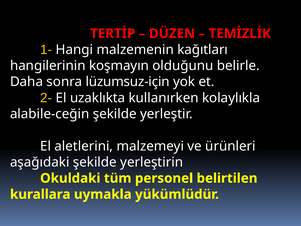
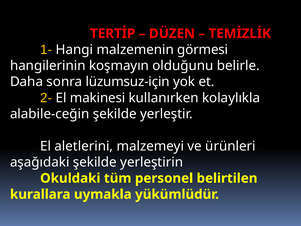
kağıtları: kağıtları -> görmesi (203, 50)
uzaklıkta: uzaklıkta -> makinesi (98, 98)
